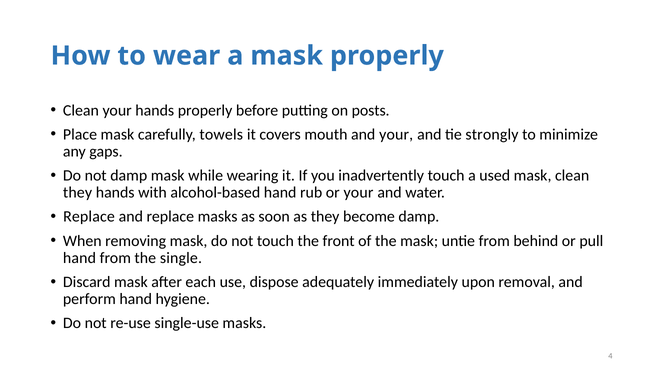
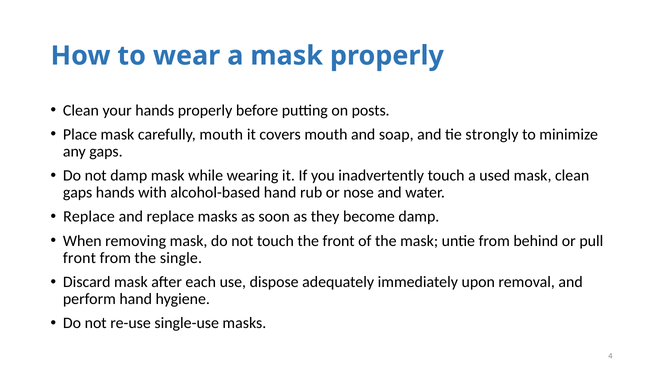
carefully towels: towels -> mouth (221, 134)
and your: your -> soap (396, 134)
they: they -> gaps (78, 193)
or your: your -> nose (359, 193)
hand: hand -> front (79, 258)
